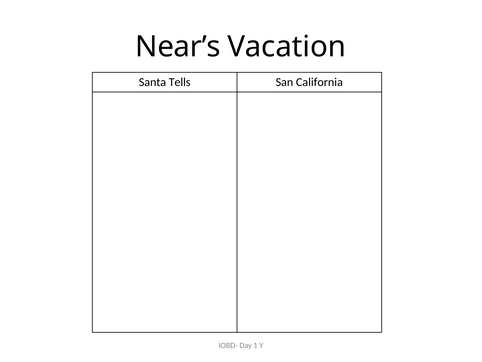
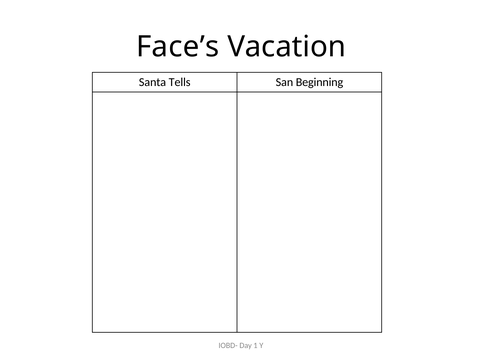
Near’s: Near’s -> Face’s (178, 47)
California: California -> Beginning (319, 82)
